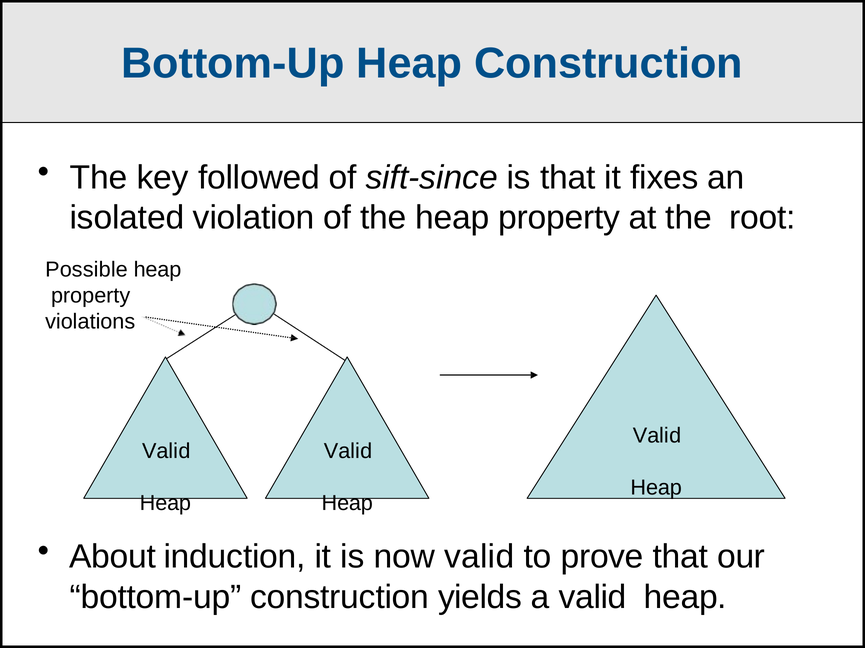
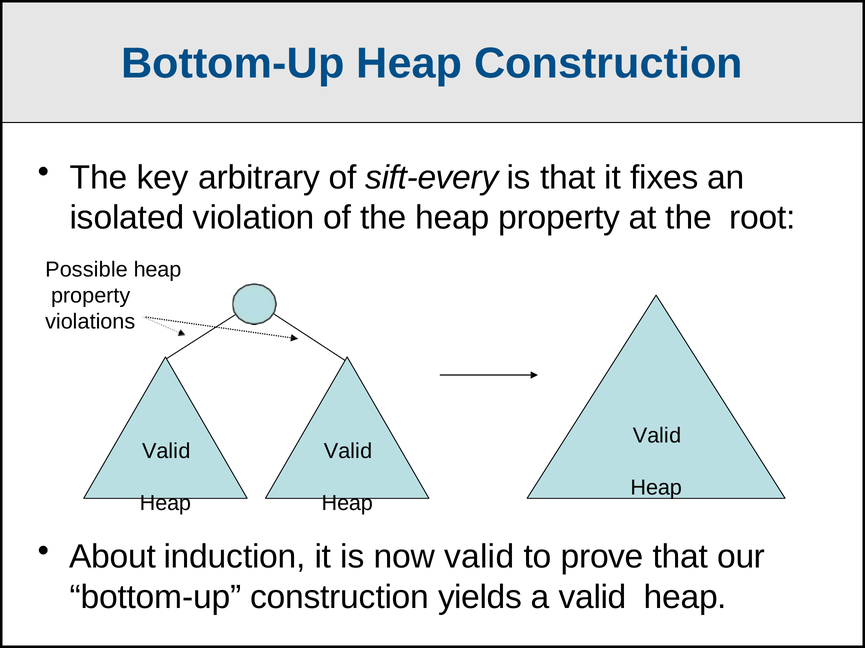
followed: followed -> arbitrary (259, 178)
sift-since: sift-since -> sift-every (432, 178)
